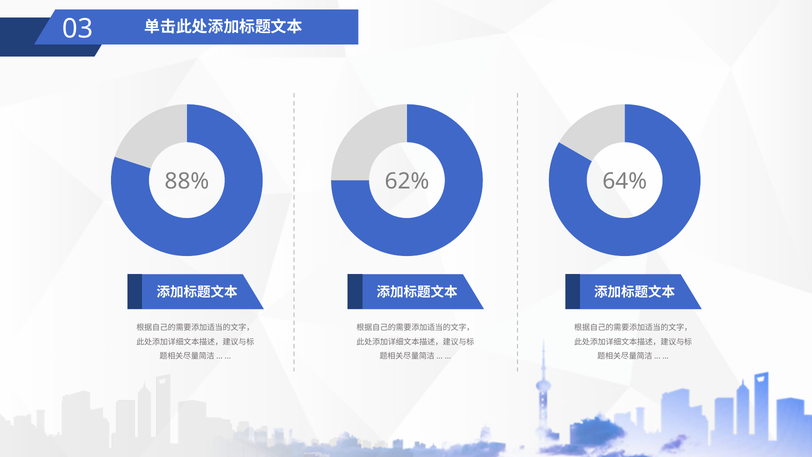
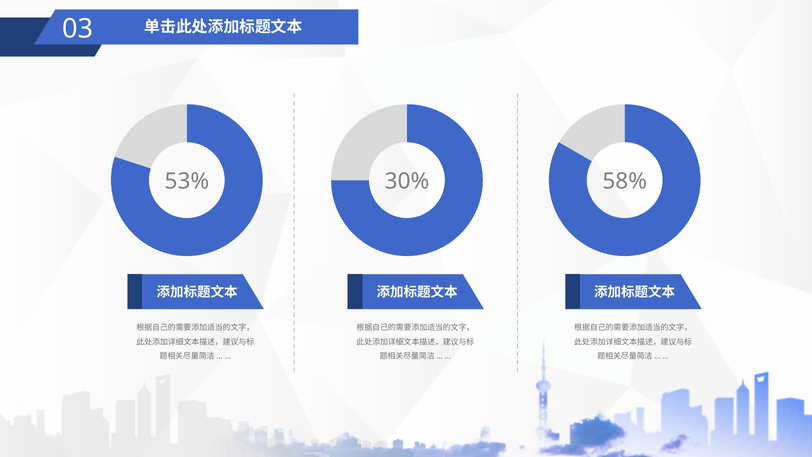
88%: 88% -> 53% (187, 181)
62%: 62% -> 30% (407, 181)
64%: 64% -> 58% (625, 181)
